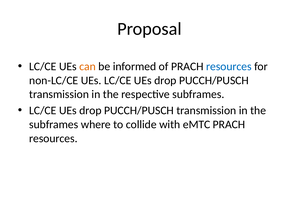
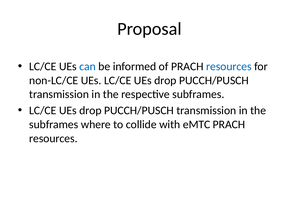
can colour: orange -> blue (88, 67)
